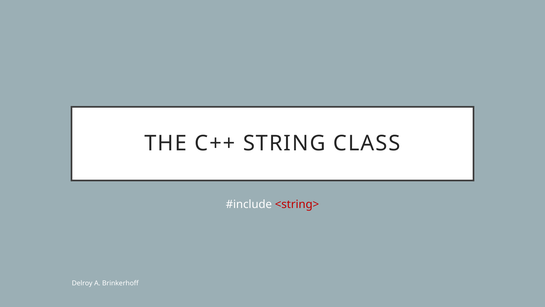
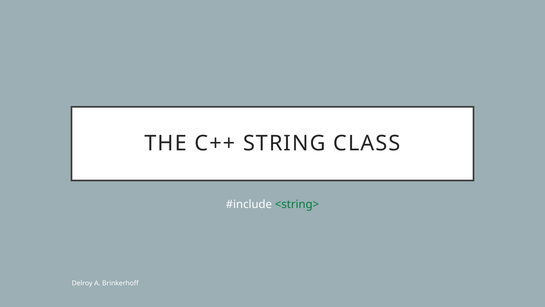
<string> colour: red -> green (297, 204)
